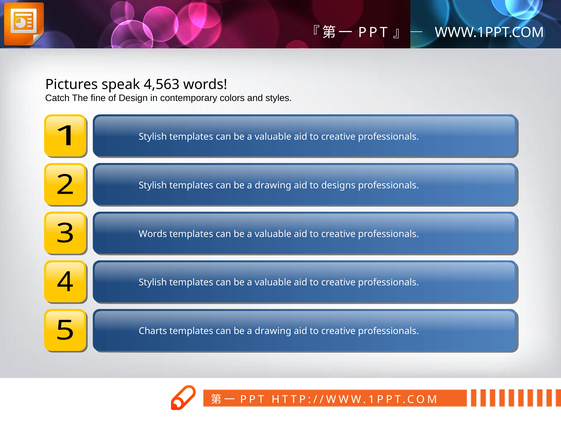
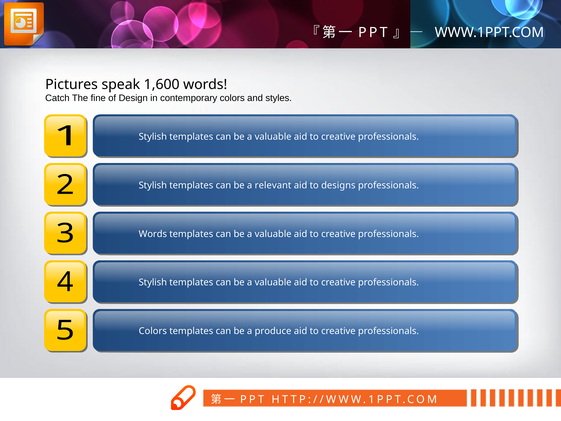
4,563: 4,563 -> 1,600 (162, 84)
drawing: drawing -> relevant (273, 185)
Charts: Charts -> Colors (153, 331)
drawing: drawing -> produce (273, 331)
